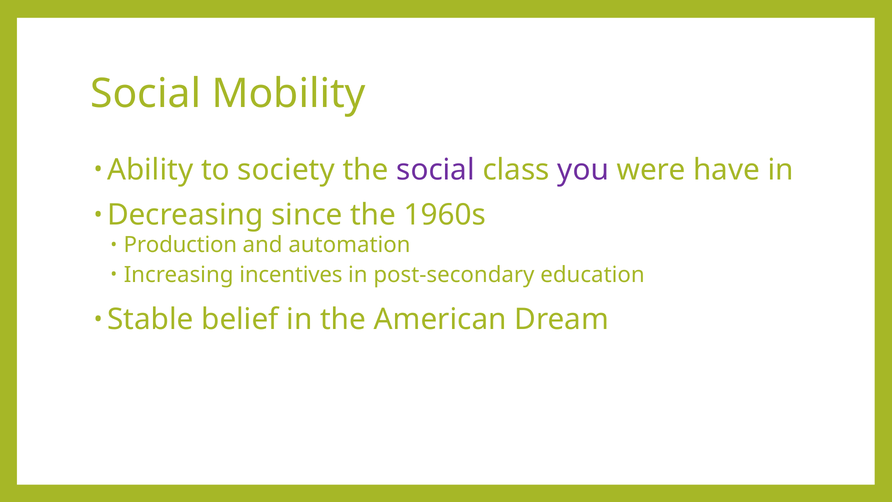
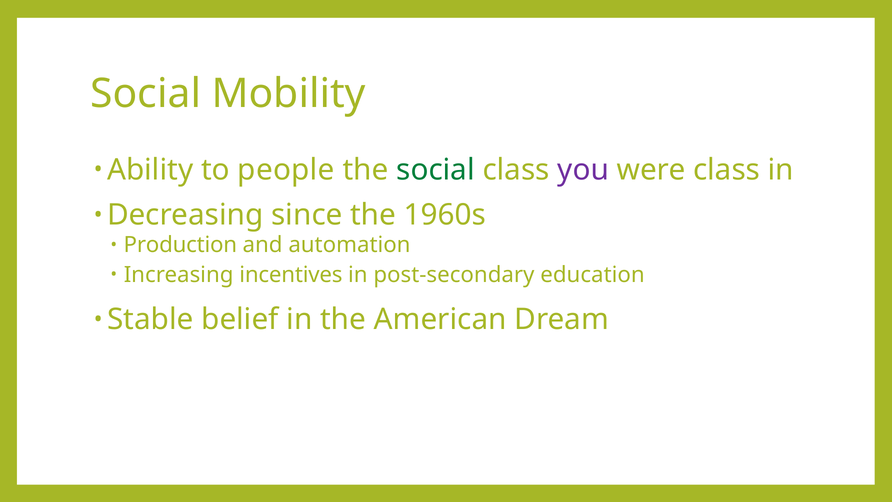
society: society -> people (286, 170)
social colour: purple -> green (436, 170)
were have: have -> class (727, 170)
